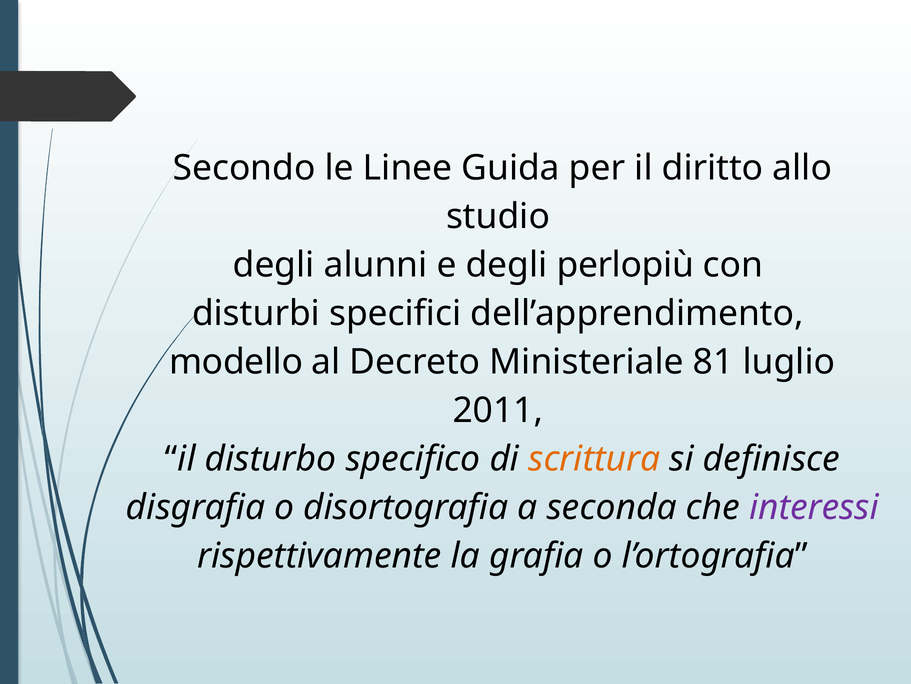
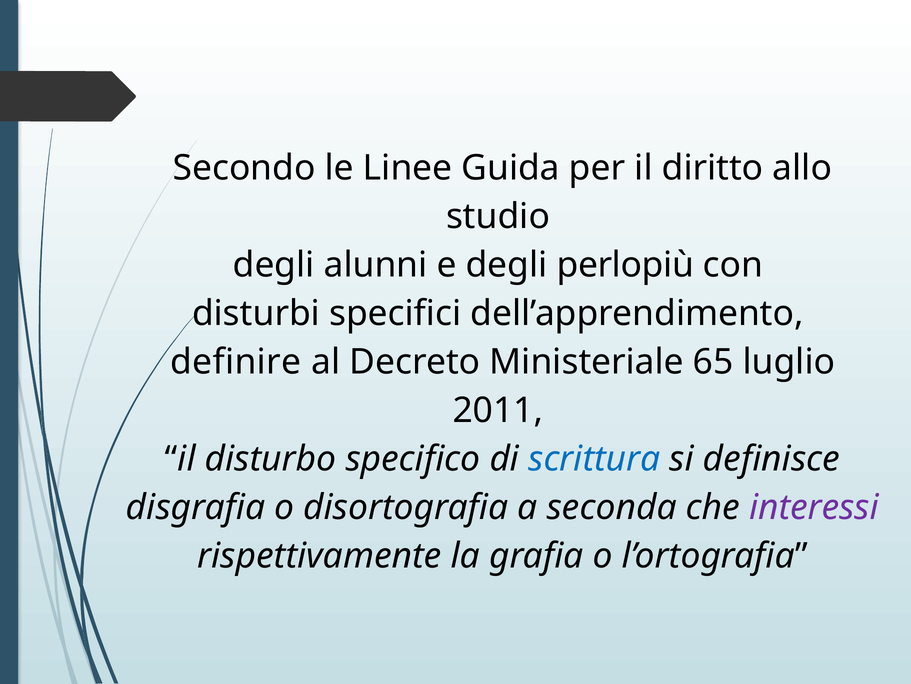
modello: modello -> definire (236, 362)
81: 81 -> 65 (713, 362)
scrittura colour: orange -> blue (594, 459)
